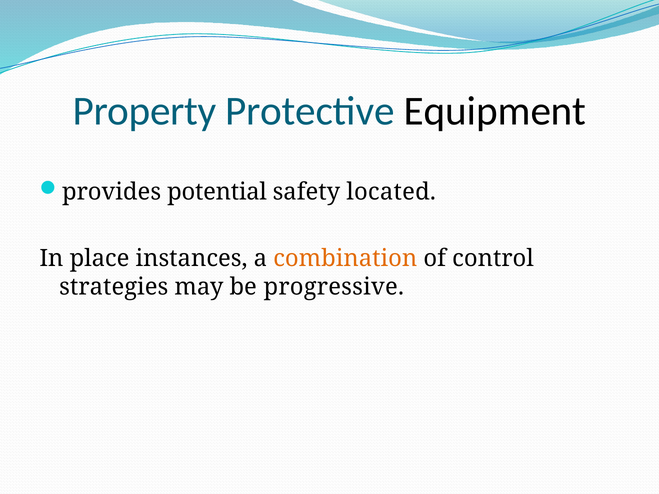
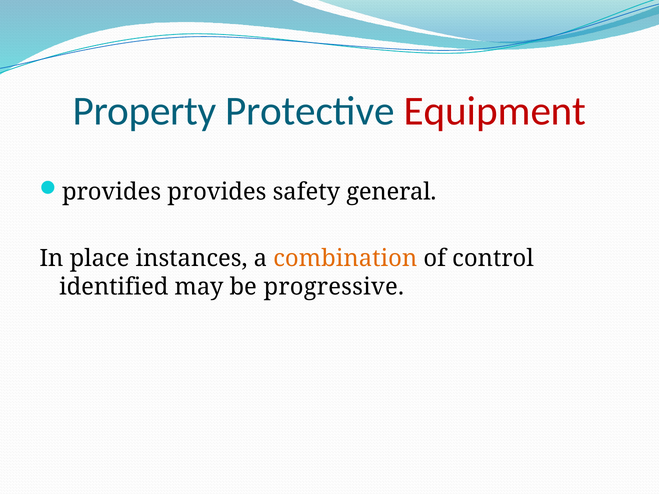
Equipment colour: black -> red (495, 111)
provides potential: potential -> provides (217, 192)
located: located -> general (391, 192)
strategies: strategies -> identified (114, 287)
